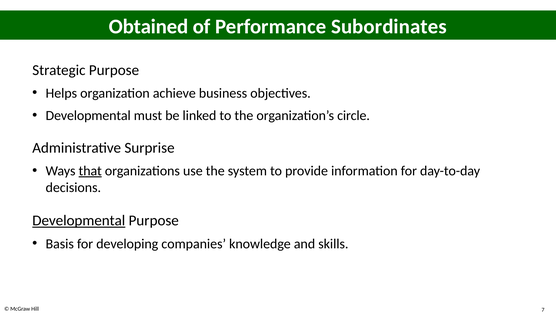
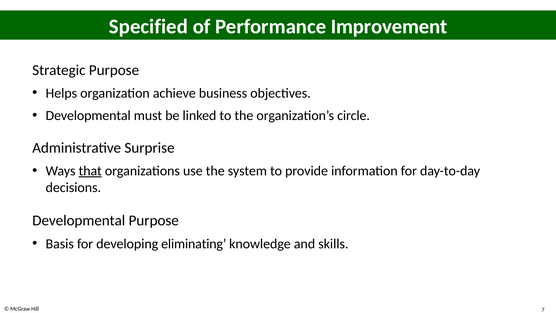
Obtained: Obtained -> Specified (148, 26)
Subordinates: Subordinates -> Improvement (389, 26)
Developmental underline: present -> none (79, 220)
companies: companies -> eliminating (194, 244)
